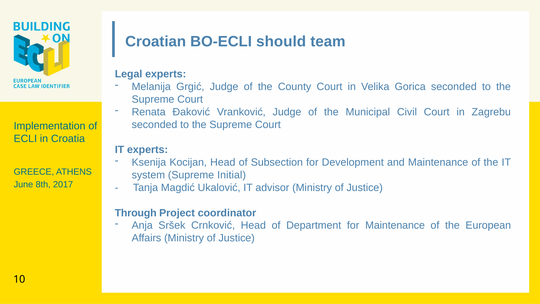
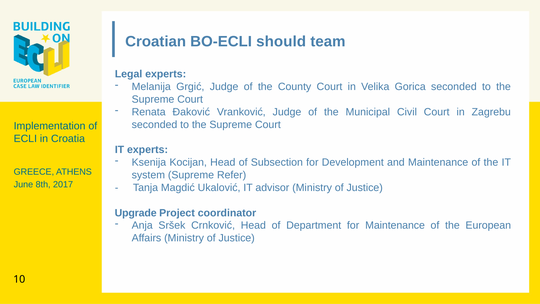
Initial: Initial -> Refer (232, 175)
Through: Through -> Upgrade (136, 213)
